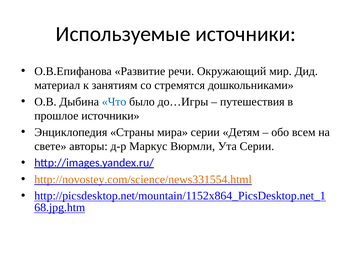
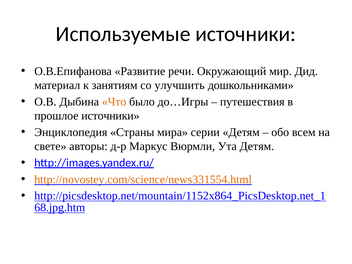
стремятся: стремятся -> улучшить (180, 85)
Что colour: blue -> orange (114, 102)
Ута Серии: Серии -> Детям (257, 146)
